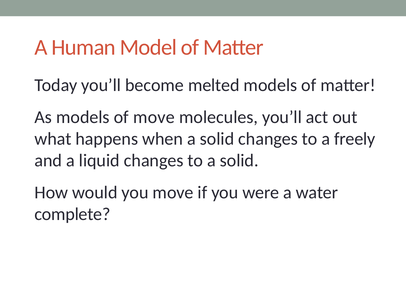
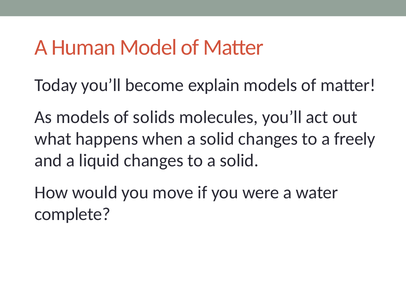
melted: melted -> explain (214, 85)
of move: move -> solids (154, 117)
